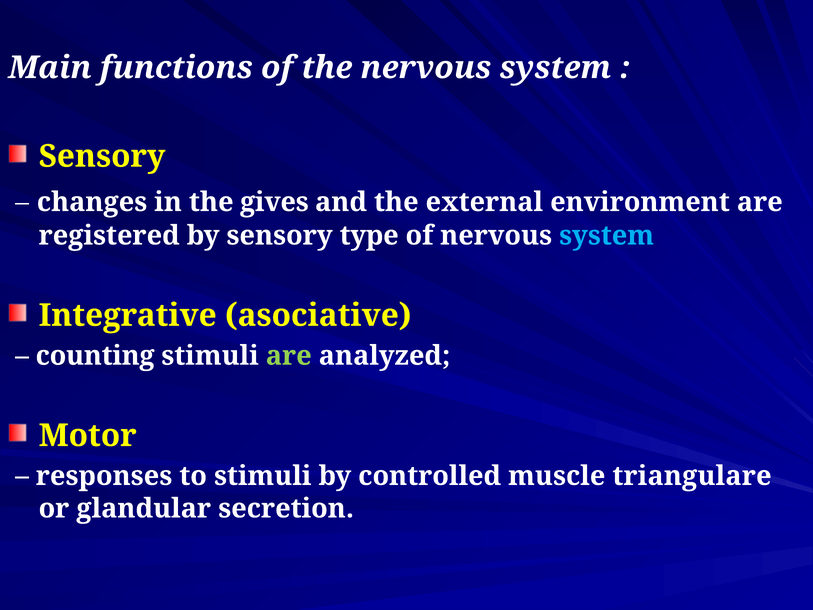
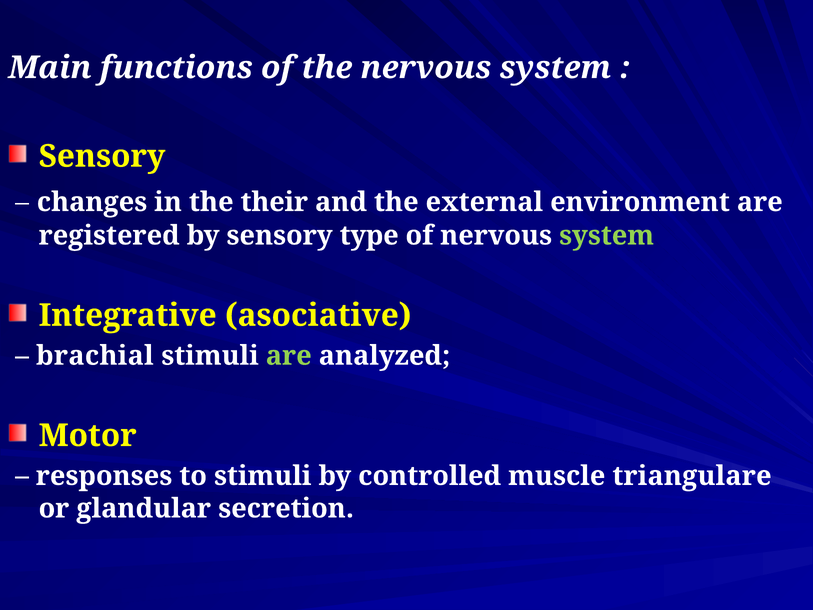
gives: gives -> their (274, 202)
system colour: light blue -> light green (607, 235)
counting: counting -> brachial (95, 356)
